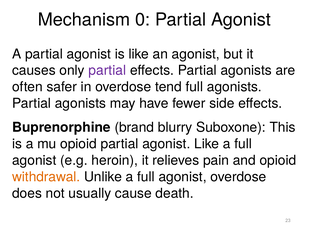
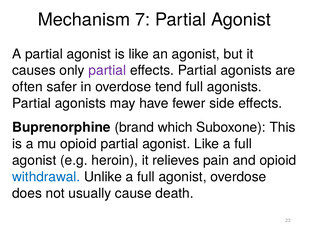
0: 0 -> 7 (143, 20)
blurry: blurry -> which (175, 128)
withdrawal colour: orange -> blue (46, 177)
